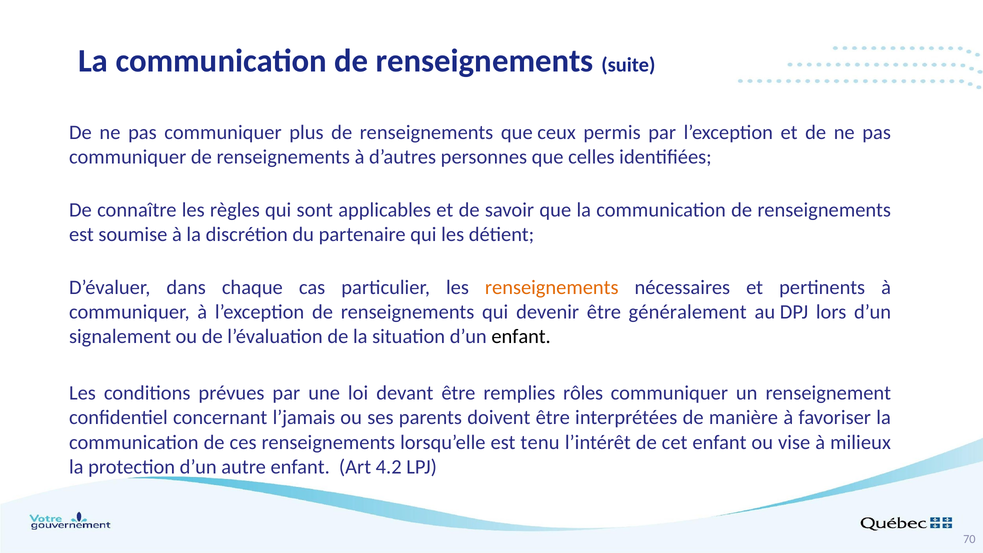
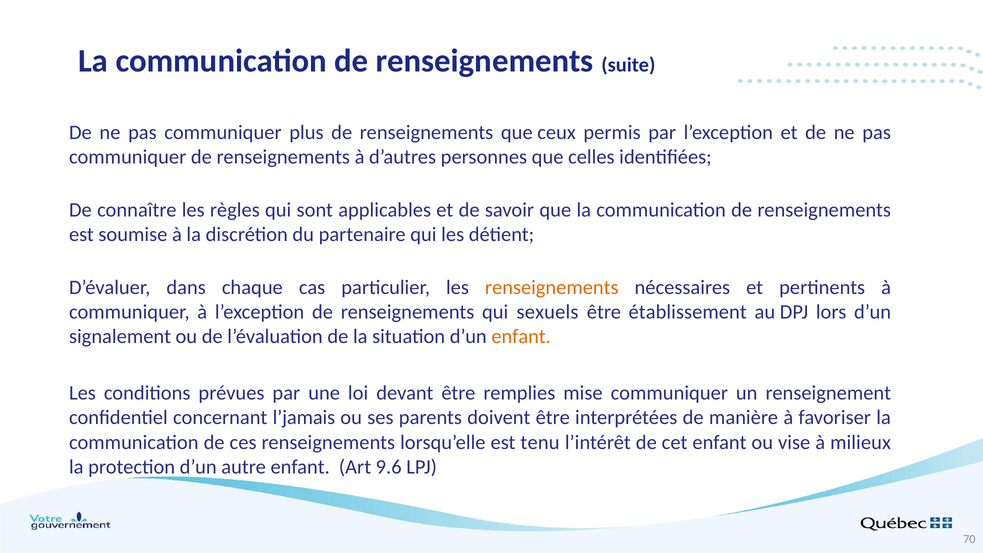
devenir: devenir -> sexuels (548, 312)
généralement: généralement -> établissement (688, 312)
enfant colour: black -> orange (521, 337)
rôles: rôles -> mise (583, 393)
4.2: 4.2 -> 9.6 (389, 467)
